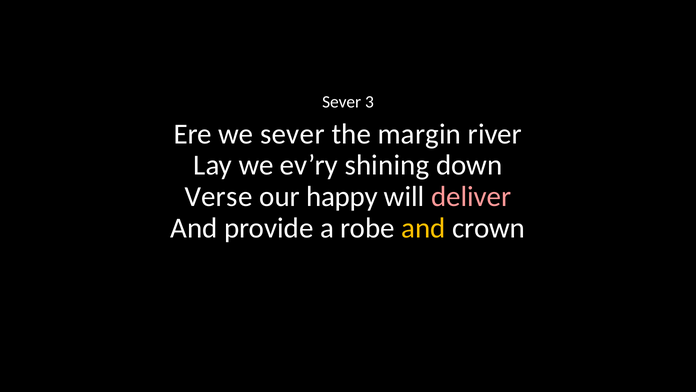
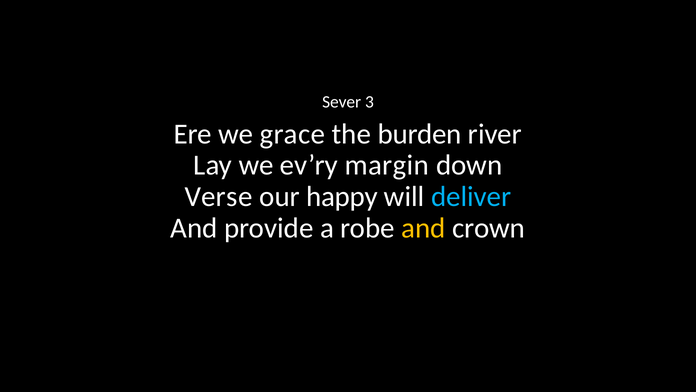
we sever: sever -> grace (292, 134)
margin: margin -> burden (420, 134)
shining: shining -> margin (387, 165)
deliver colour: pink -> light blue (471, 196)
